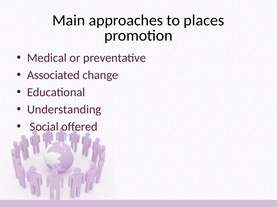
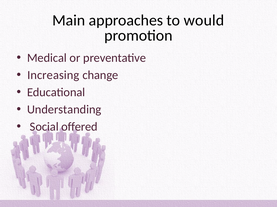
places: places -> would (204, 20)
Associated: Associated -> Increasing (53, 75)
